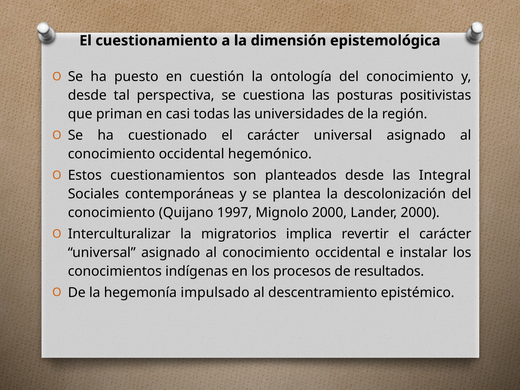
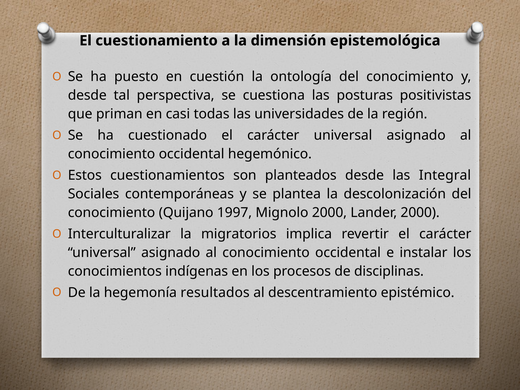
resultados: resultados -> disciplinas (389, 271)
impulsado: impulsado -> resultados (215, 293)
